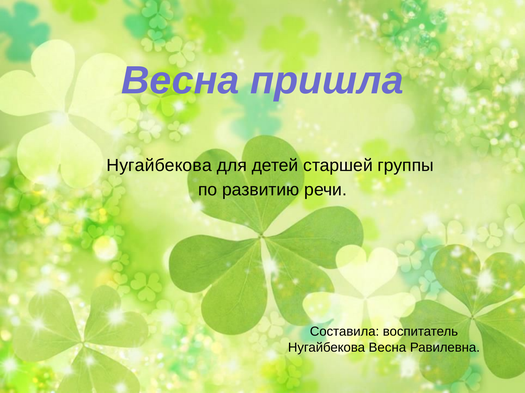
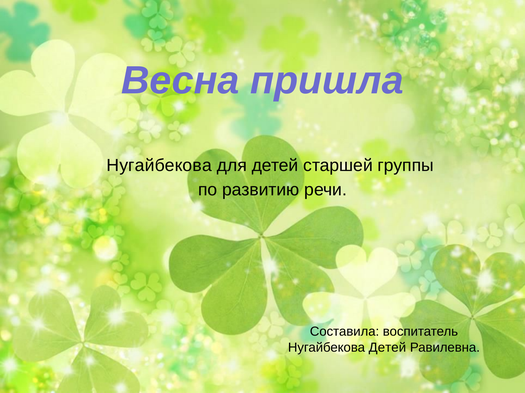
Нугайбекова Весна: Весна -> Детей (387, 348)
